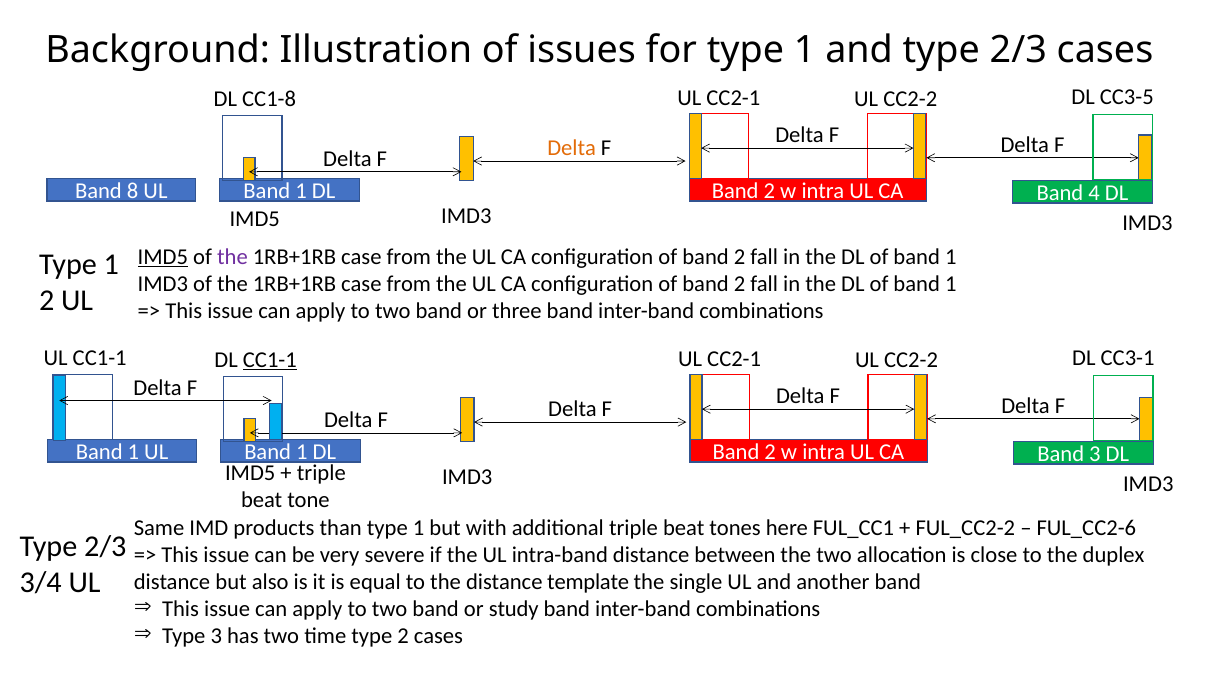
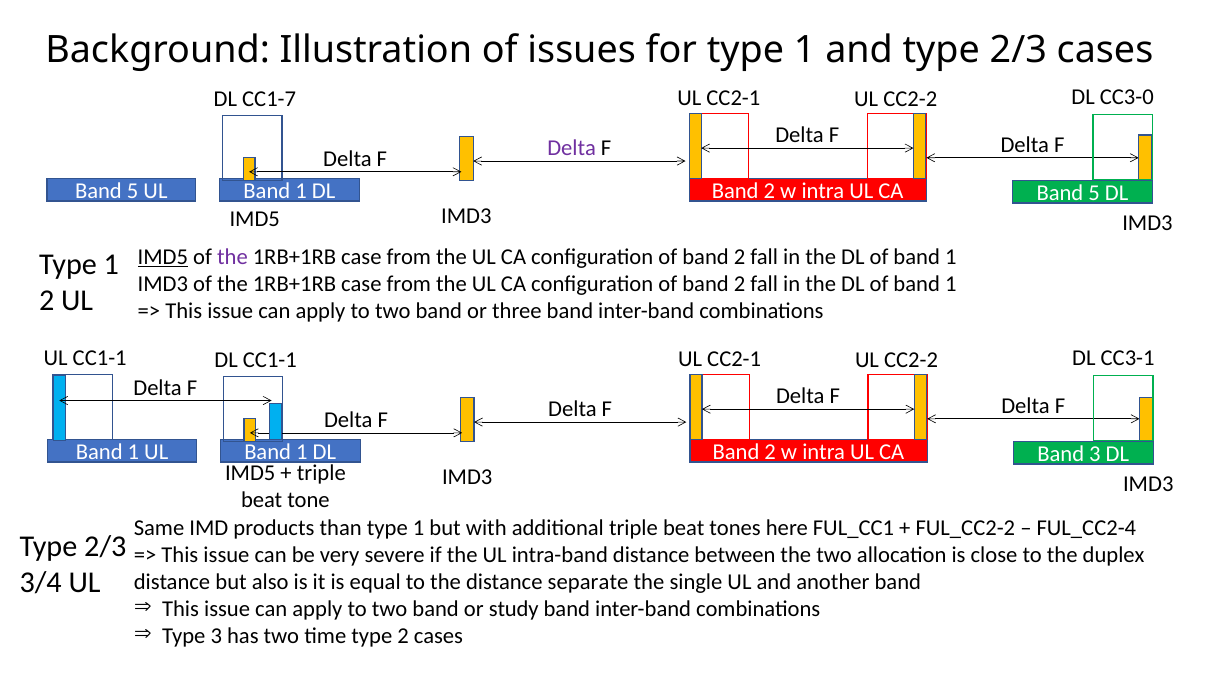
CC3-5: CC3-5 -> CC3-0 (1127, 97)
CC1-8: CC1-8 -> CC1-7 (269, 99)
Delta colour: orange -> purple (572, 148)
8: 8 -> 5 (133, 191)
4: 4 -> 5 (1094, 193)
CC1-1 underline: present -> none (270, 360)
FUL_CC2-6: FUL_CC2-6 -> FUL_CC2-4 (1086, 528)
template: template -> separate (588, 582)
